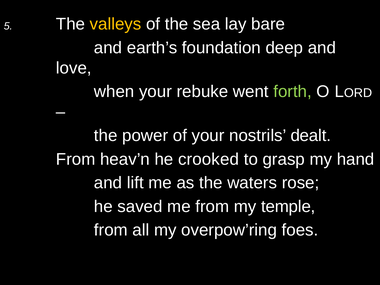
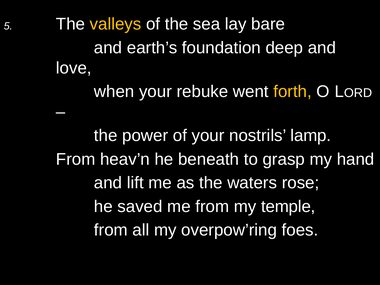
forth colour: light green -> yellow (293, 92)
dealt: dealt -> lamp (311, 136)
crooked: crooked -> beneath (209, 159)
